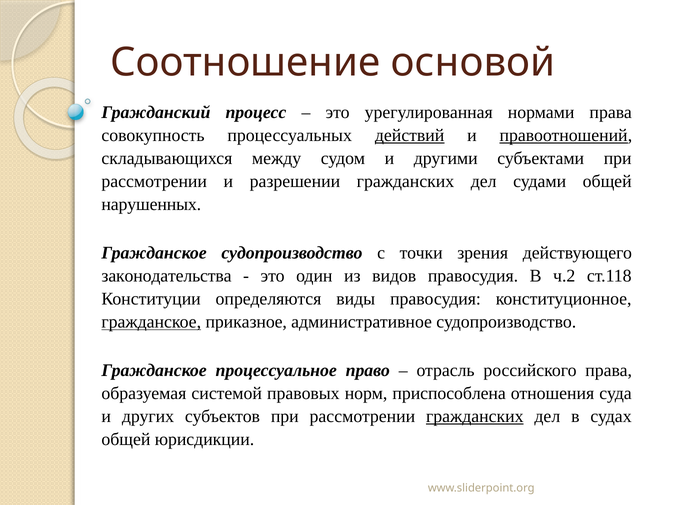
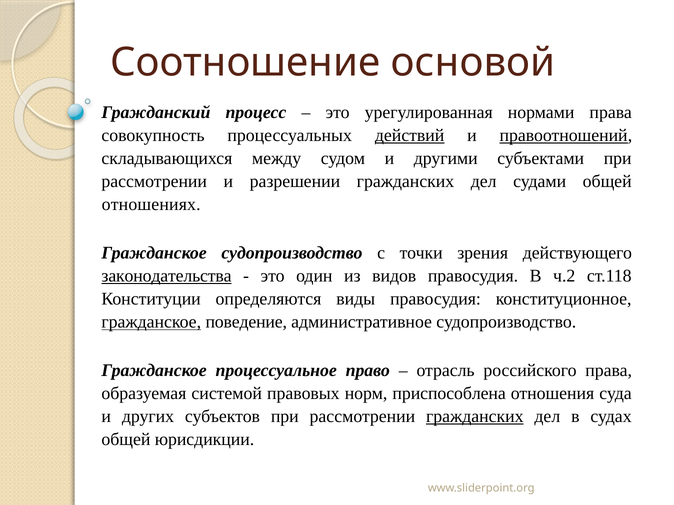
нарушенных: нарушенных -> отношениях (151, 205)
законодательства underline: none -> present (167, 276)
приказное: приказное -> поведение (246, 322)
